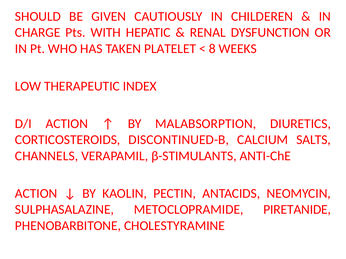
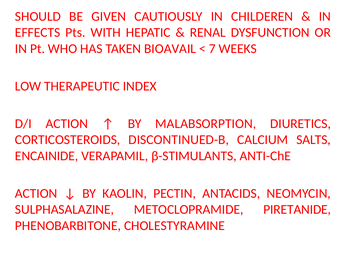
CHARGE: CHARGE -> EFFECTS (38, 33)
PLATELET: PLATELET -> BIOAVAIL (170, 49)
8: 8 -> 7 (212, 49)
CHANNELS: CHANNELS -> ENCAINIDE (47, 156)
